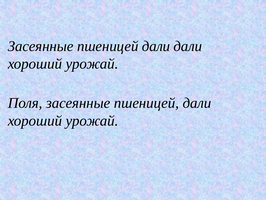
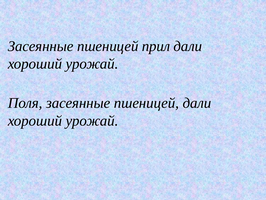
дали: дали -> прил (156, 46)
